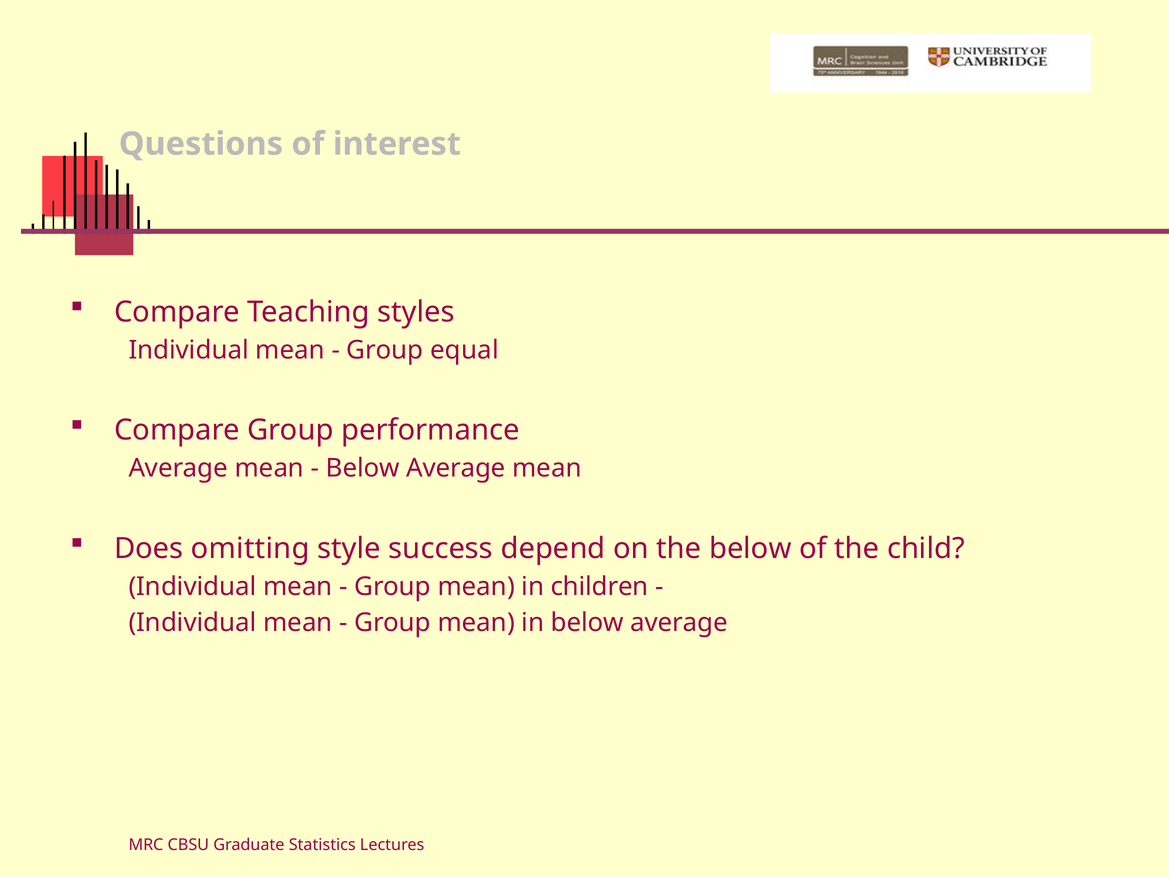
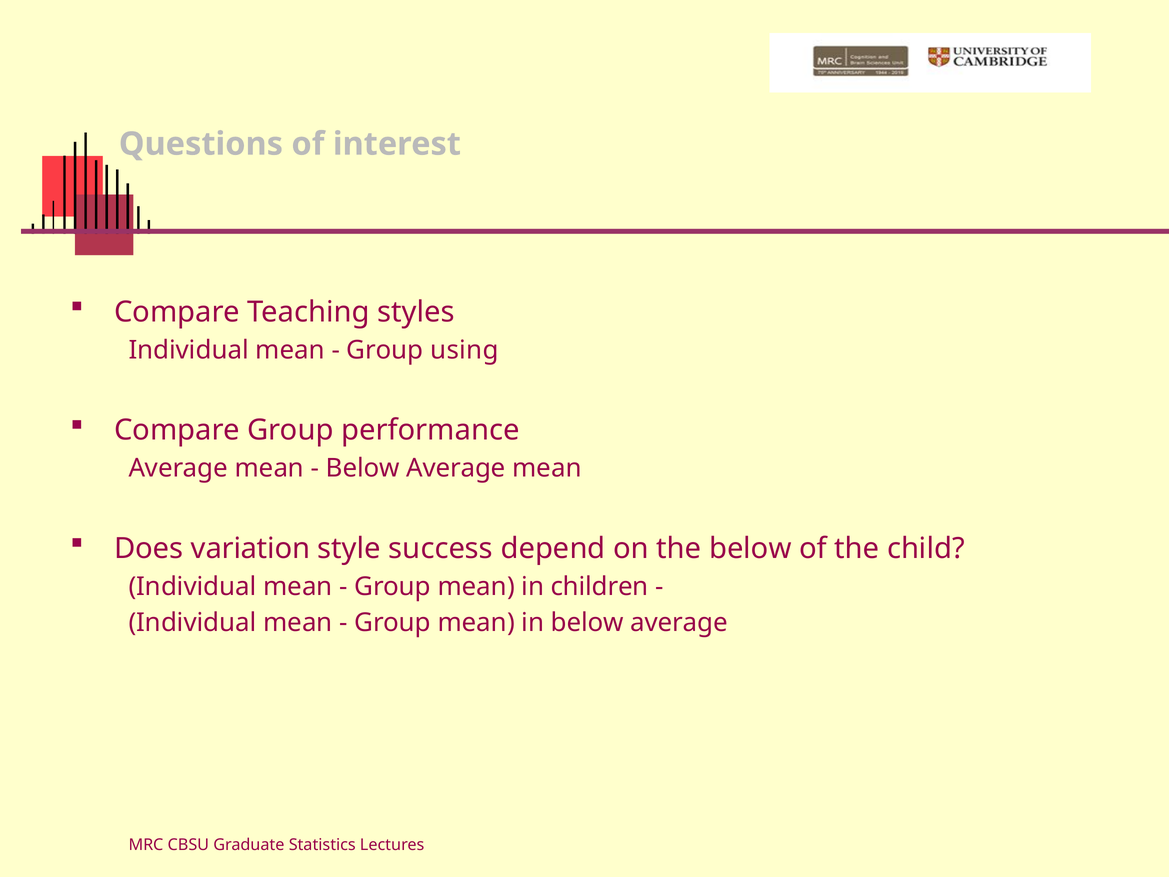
equal: equal -> using (465, 350)
omitting: omitting -> variation (251, 548)
